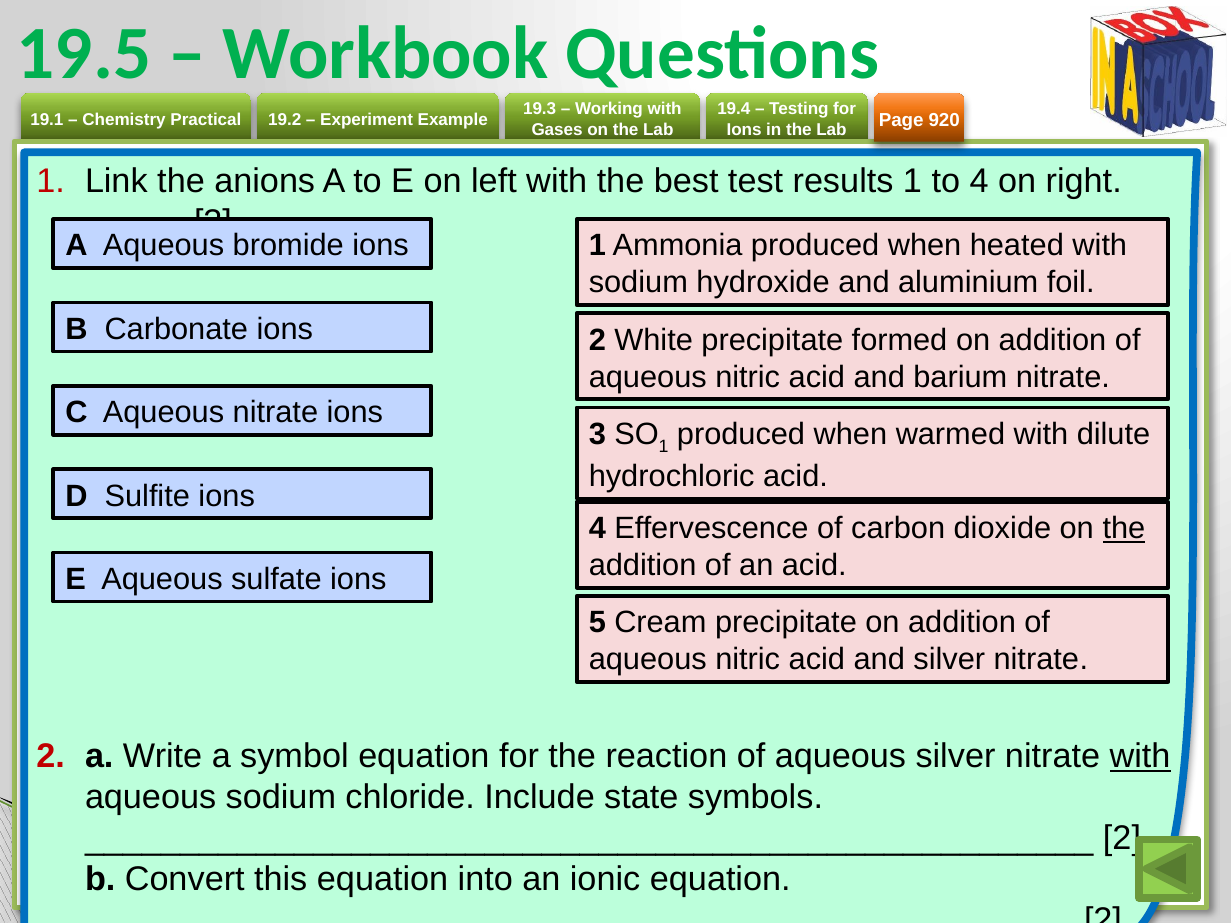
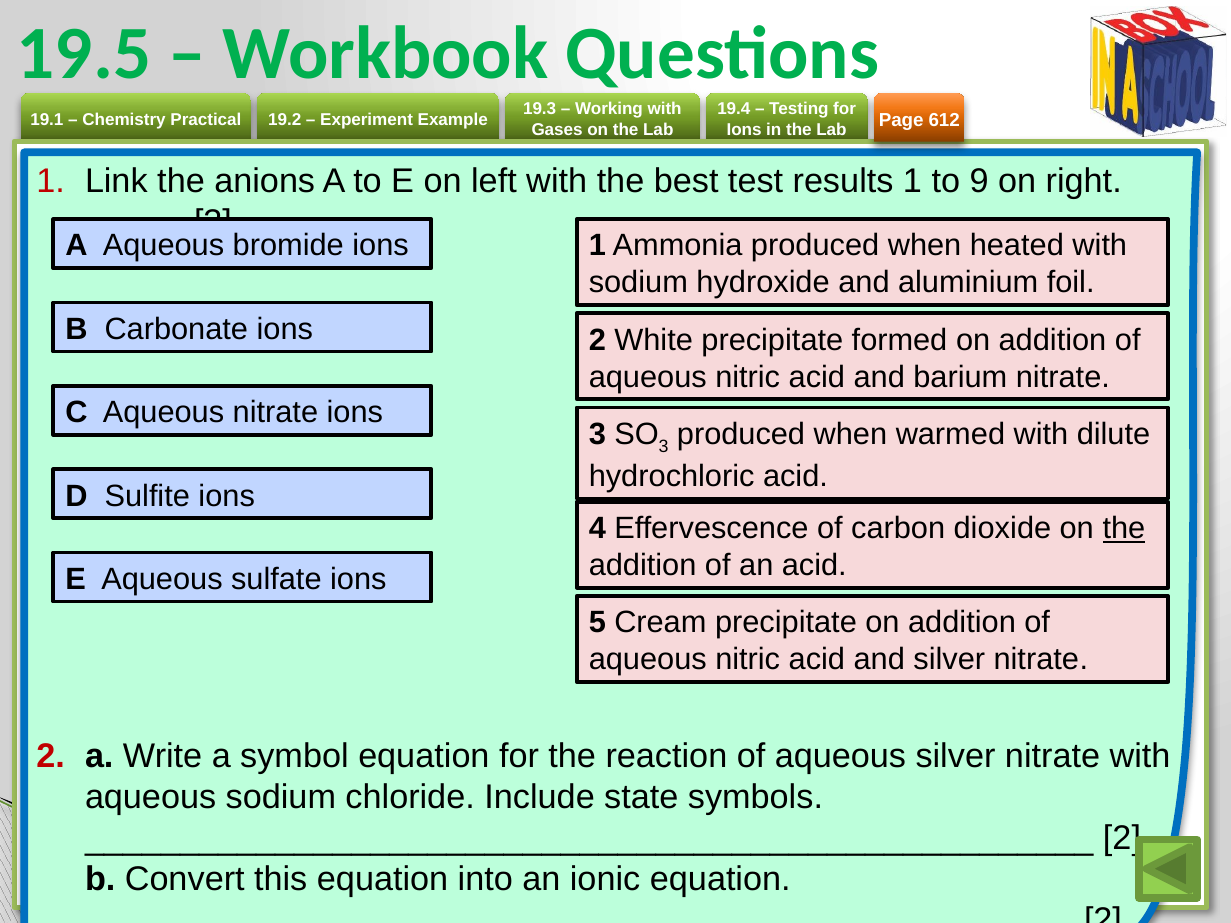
920: 920 -> 612 (944, 120)
to 4: 4 -> 9 (979, 181)
1: 1 -> 3 (664, 446)
with underline: present -> none (1140, 756)
